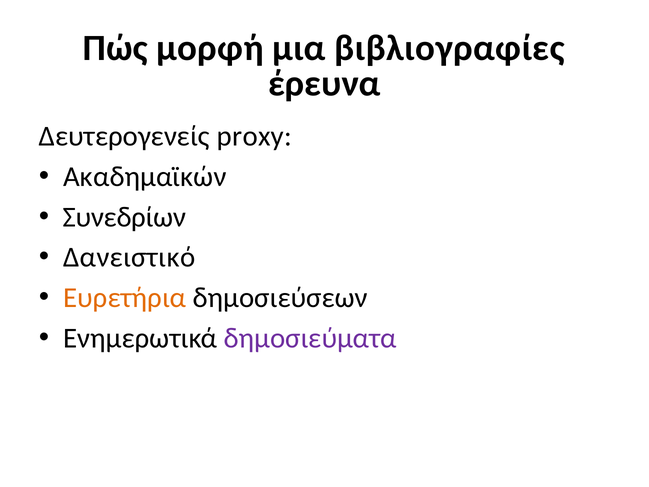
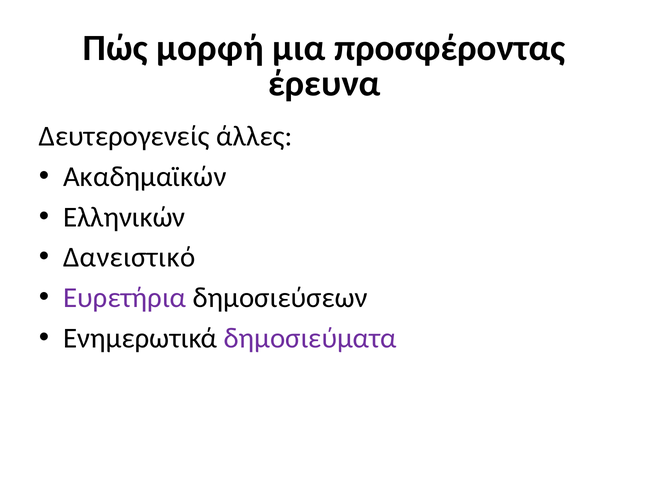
βιβλιογραφίες: βιβλιογραφίες -> προσφέροντας (450, 48)
proxy: proxy -> άλλες (254, 136)
Συνεδρίων: Συνεδρίων -> Ελληνικών (124, 217)
Ευρετήρια colour: orange -> purple (125, 298)
